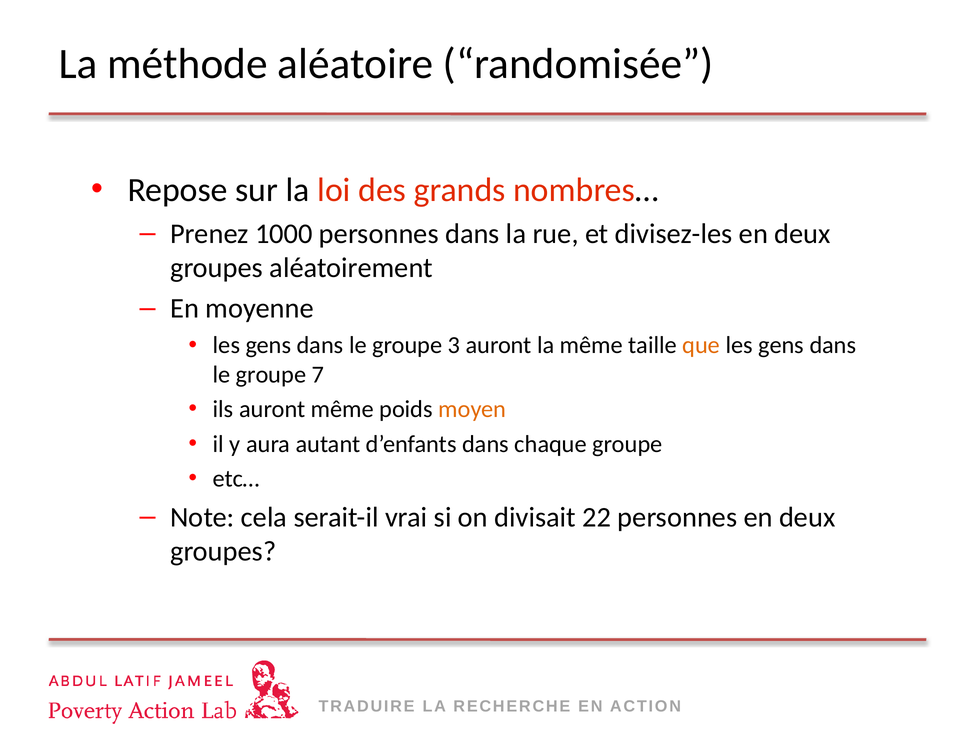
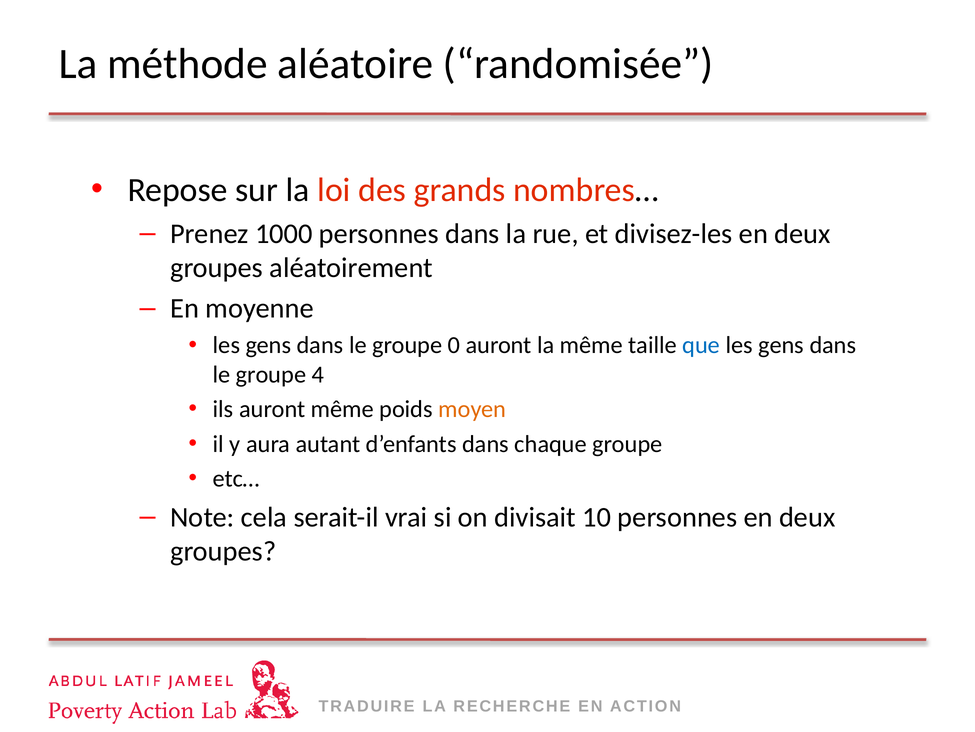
3: 3 -> 0 (454, 345)
que colour: orange -> blue (701, 345)
7: 7 -> 4 (318, 374)
22: 22 -> 10 (597, 517)
